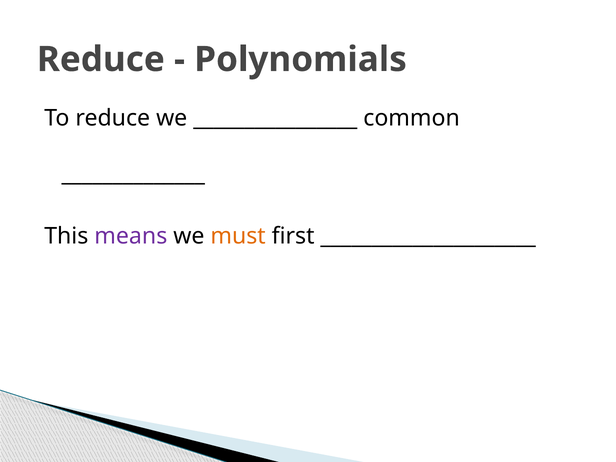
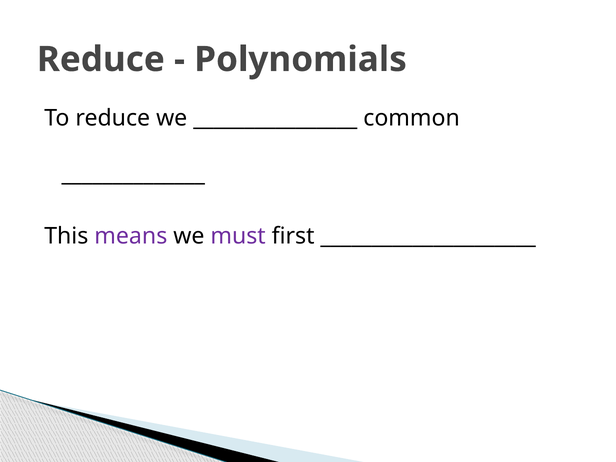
must colour: orange -> purple (238, 236)
